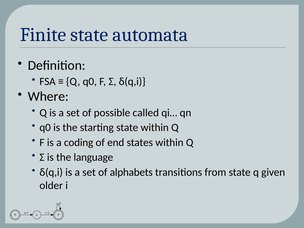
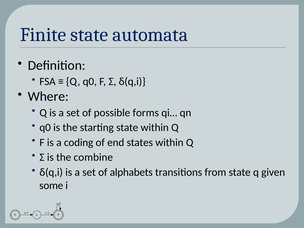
called: called -> forms (146, 113)
language: language -> combine (93, 157)
older: older -> some (51, 185)
